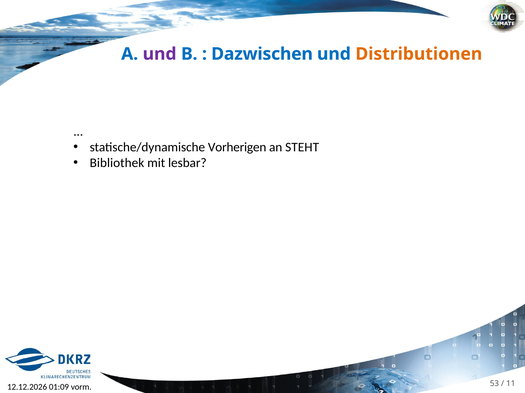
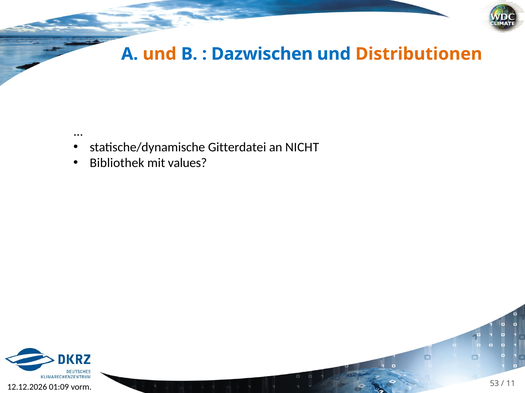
und colour: purple -> orange (160, 54)
Vorherigen: Vorherigen -> Gitterdatei (237, 148)
STEHT: STEHT -> NICHT (302, 148)
lesbar: lesbar -> values (187, 163)
